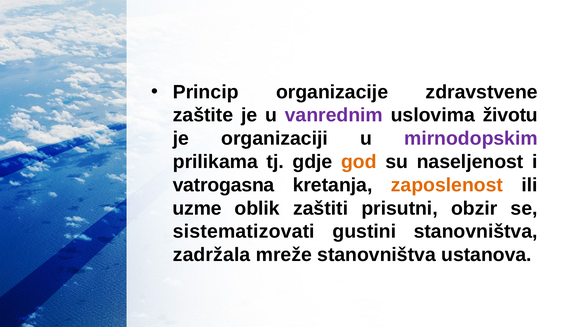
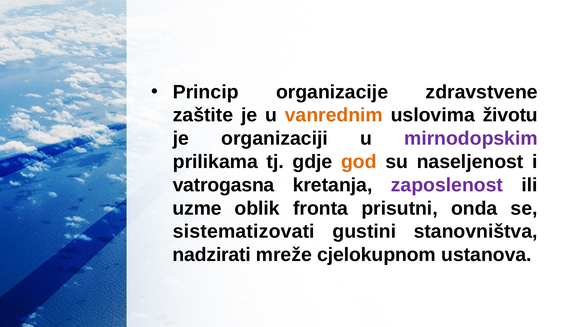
vanrednim colour: purple -> orange (334, 115)
zaposlenost colour: orange -> purple (447, 185)
zaštiti: zaštiti -> fronta (321, 209)
obzir: obzir -> onda (474, 209)
zadržala: zadržala -> nadzirati (212, 255)
mreže stanovništva: stanovništva -> cjelokupnom (377, 255)
